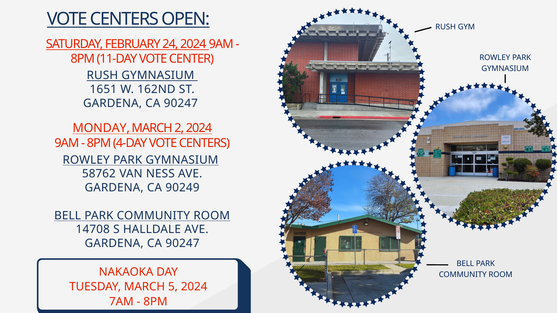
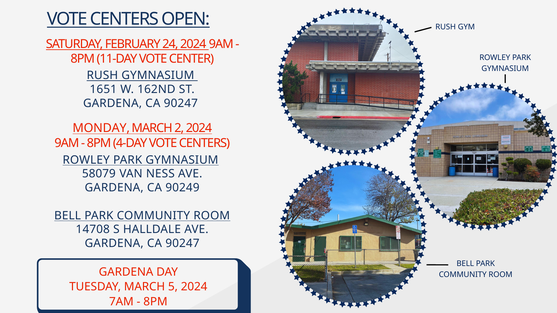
58762: 58762 -> 58079 (99, 174)
NAKAOKA: NAKAOKA -> GARDENA (126, 272)
